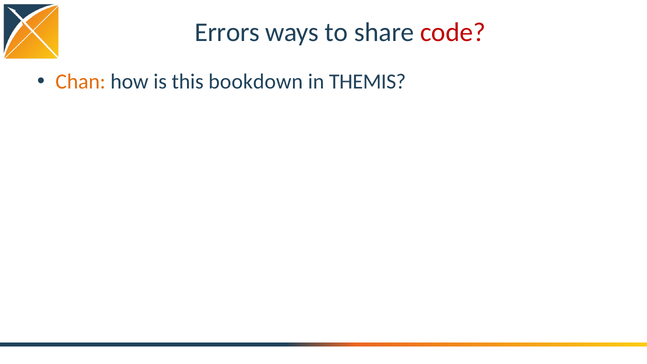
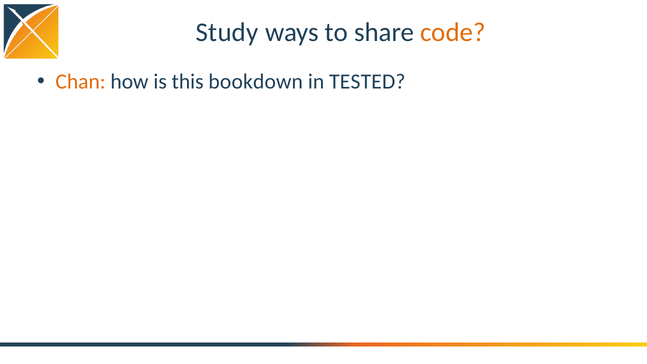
Errors: Errors -> Study (227, 32)
code colour: red -> orange (453, 32)
THEMIS: THEMIS -> TESTED (367, 82)
